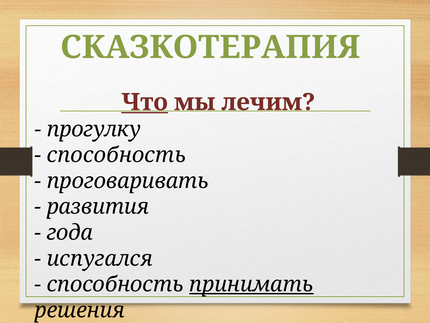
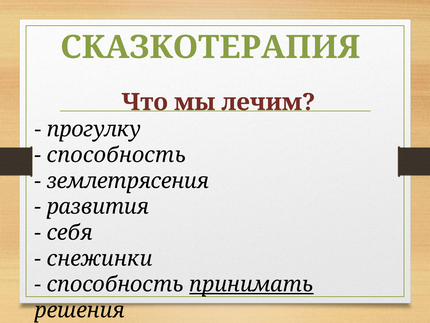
Что underline: present -> none (145, 102)
проговаривать: проговаривать -> землетрясения (128, 181)
года: года -> себя (70, 232)
испугался: испугался -> снежинки (100, 258)
